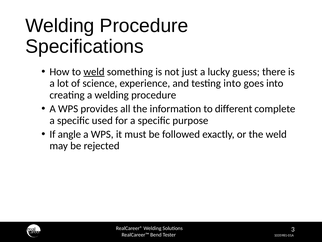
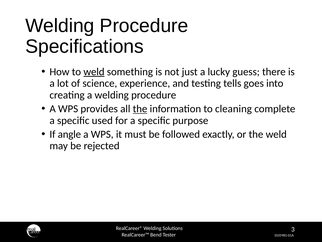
testing into: into -> tells (232, 83)
the underline: none -> present (140, 109)
different: different -> cleaning (233, 109)
